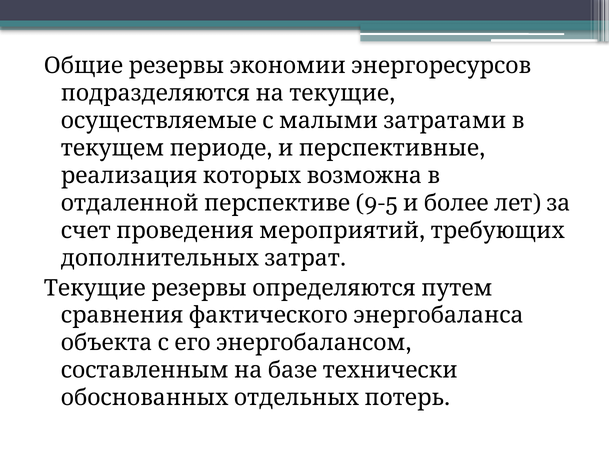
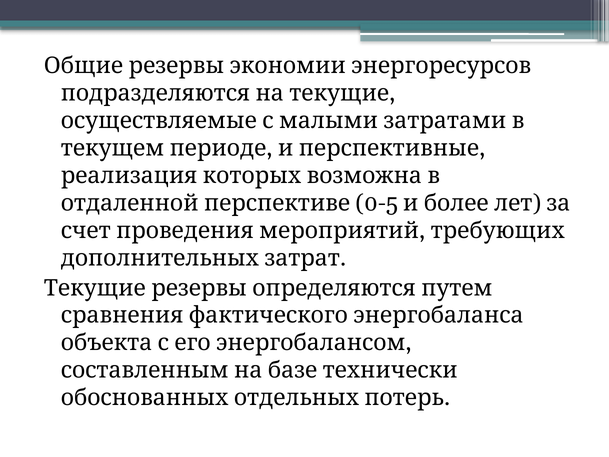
9-5: 9-5 -> 0-5 (377, 203)
